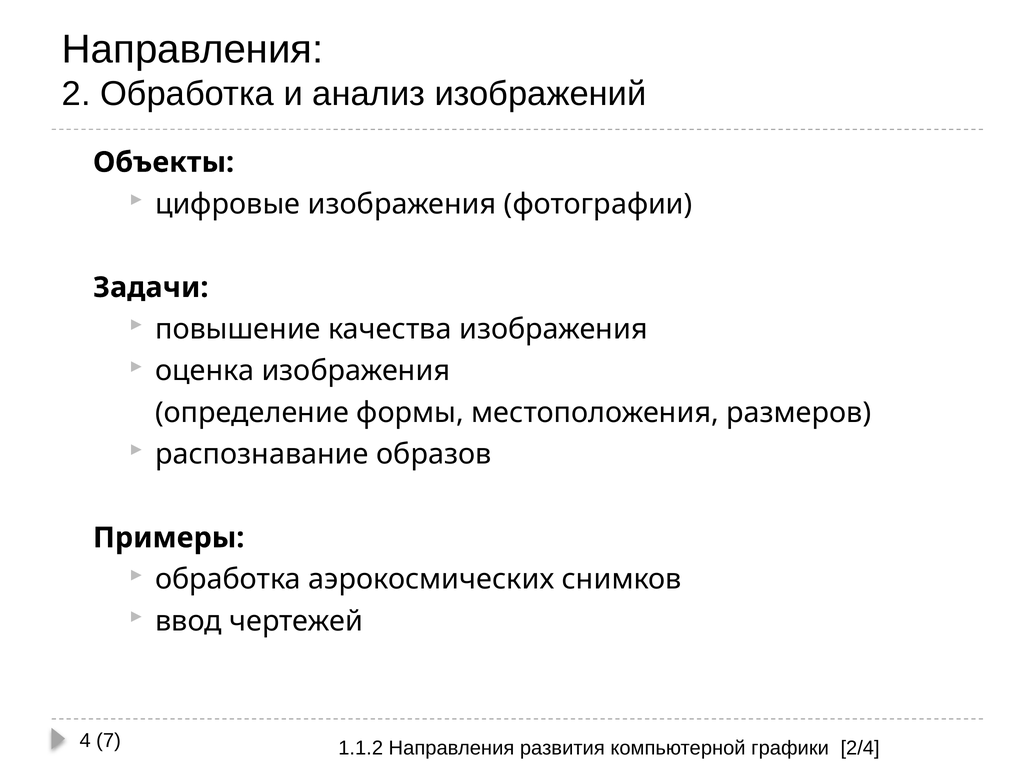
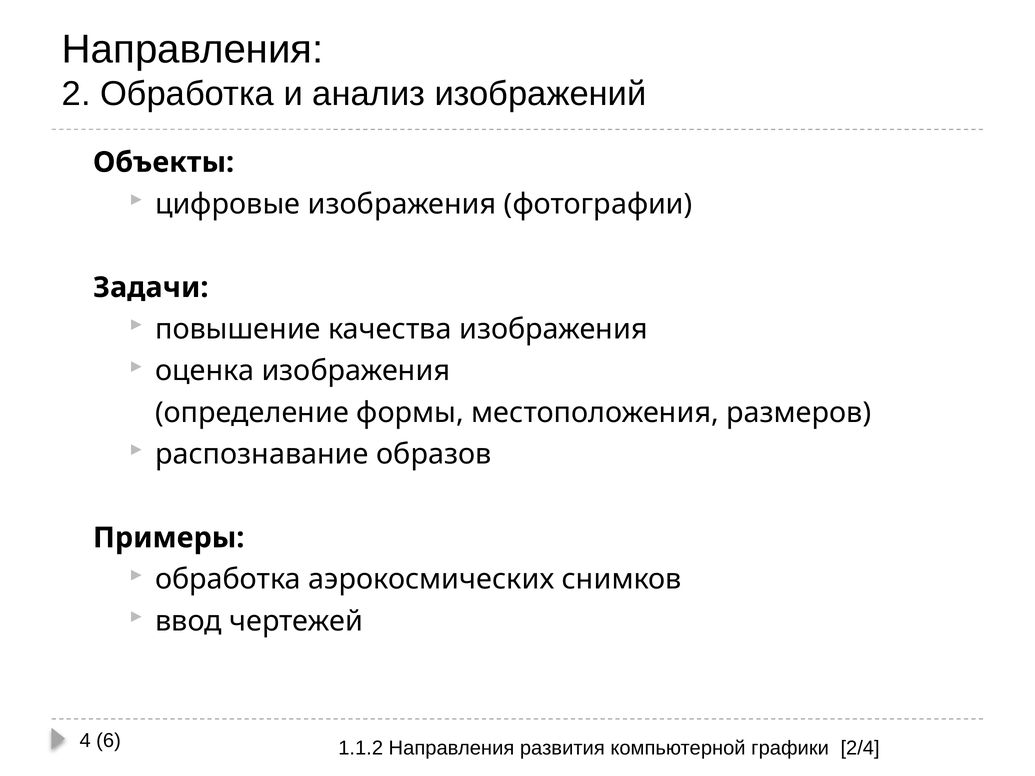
7: 7 -> 6 (109, 741)
